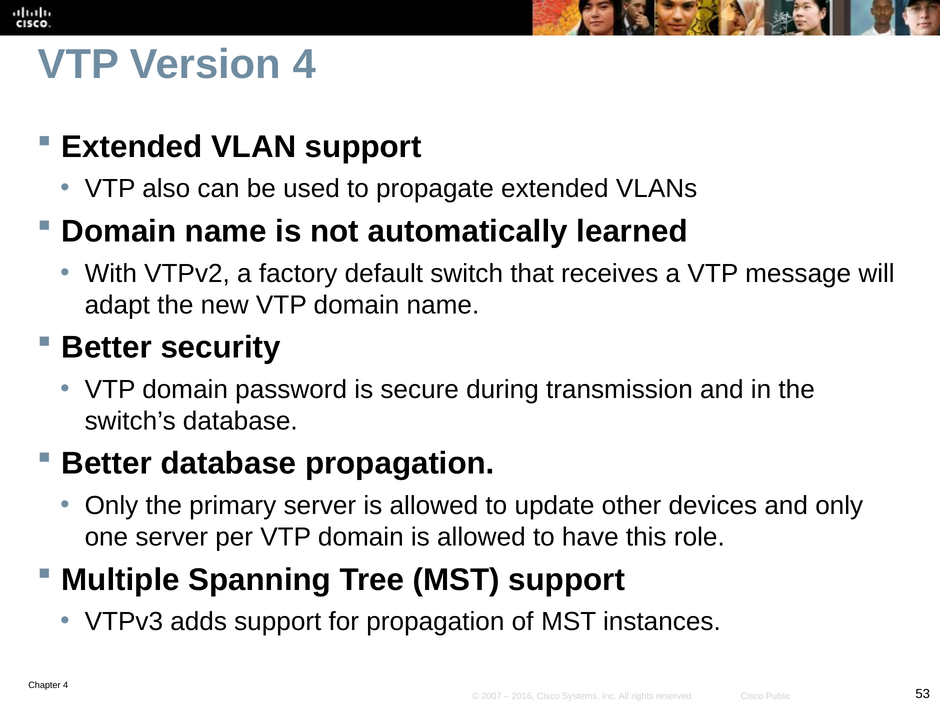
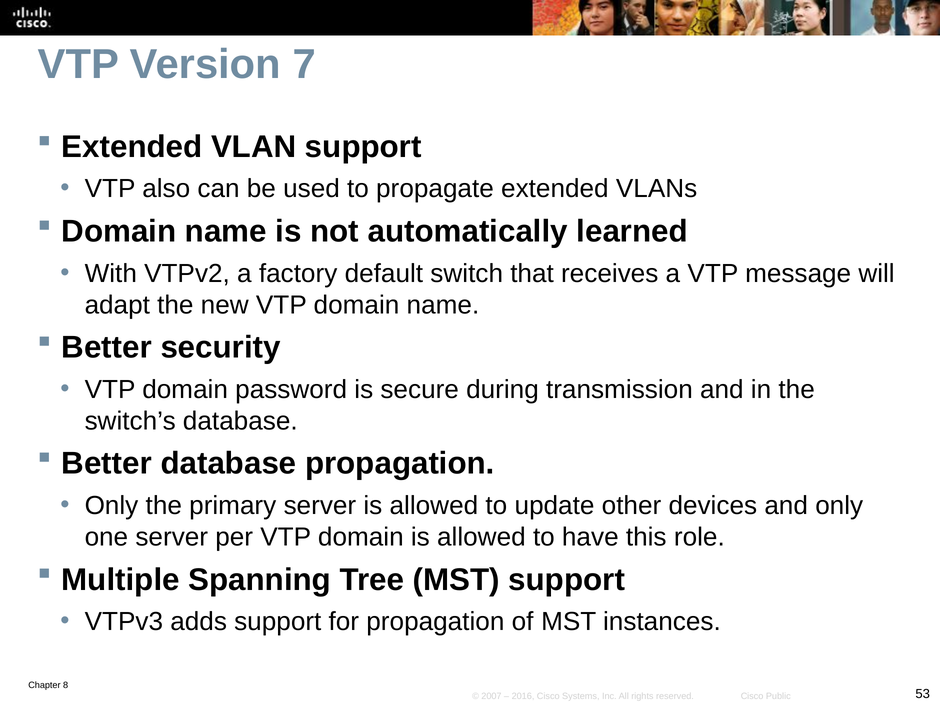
Version 4: 4 -> 7 (304, 65)
4: 4 -> 8 (66, 685)
